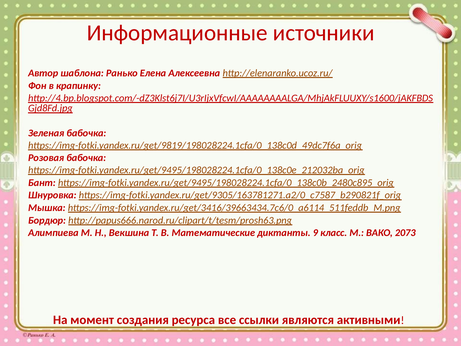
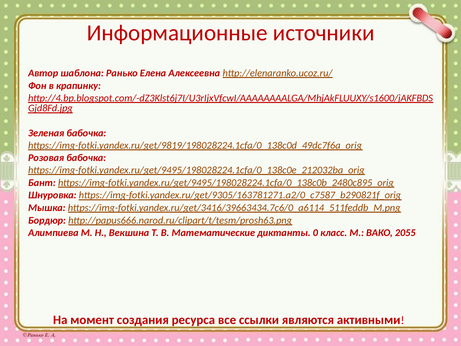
9: 9 -> 0 (315, 233)
2073: 2073 -> 2055 (405, 233)
